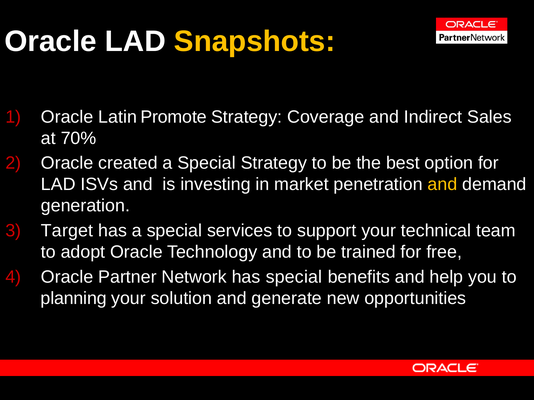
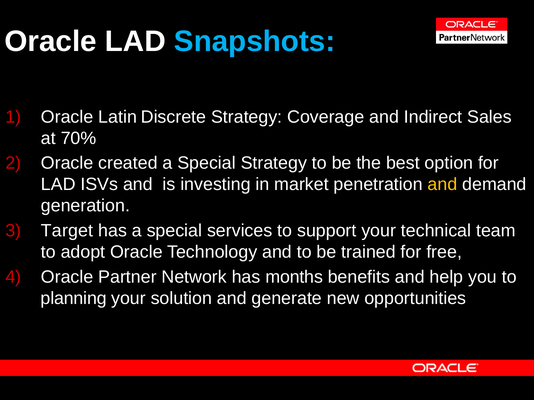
Snapshots colour: yellow -> light blue (255, 42)
Promote: Promote -> Discrete (173, 117)
has special: special -> months (294, 277)
